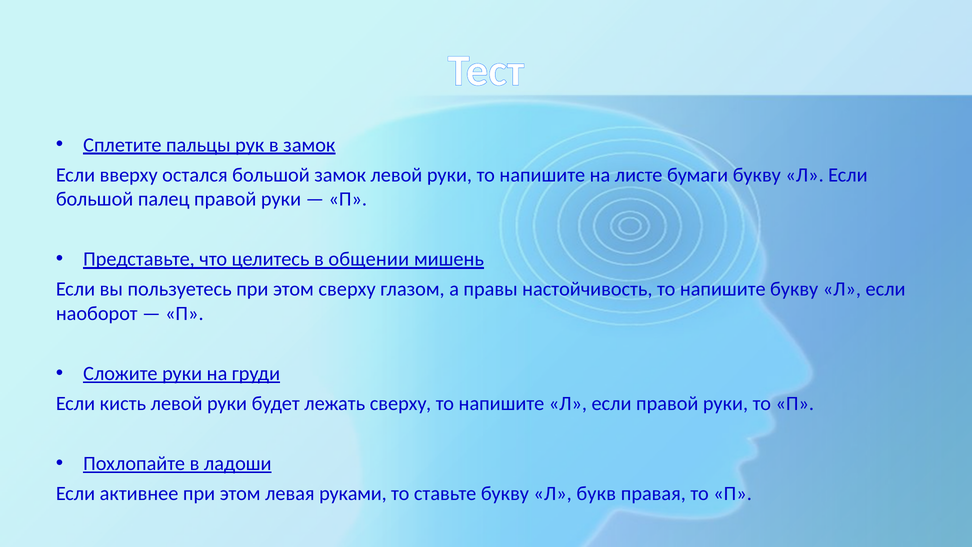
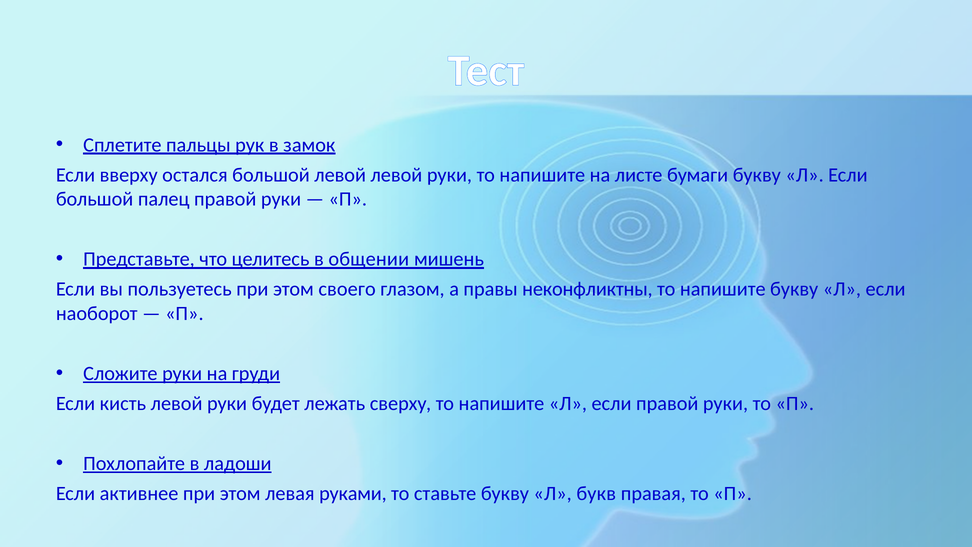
большой замок: замок -> левой (340, 175)
этом сверху: сверху -> своего (347, 289)
настойчивость: настойчивость -> неконфликтны (587, 289)
